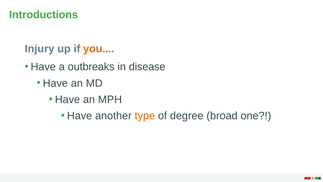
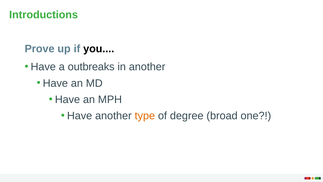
Injury: Injury -> Prove (40, 49)
you colour: orange -> black (99, 49)
in disease: disease -> another (147, 67)
